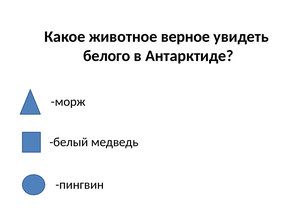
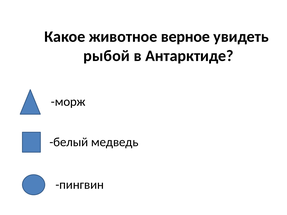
белого: белого -> рыбой (107, 56)
